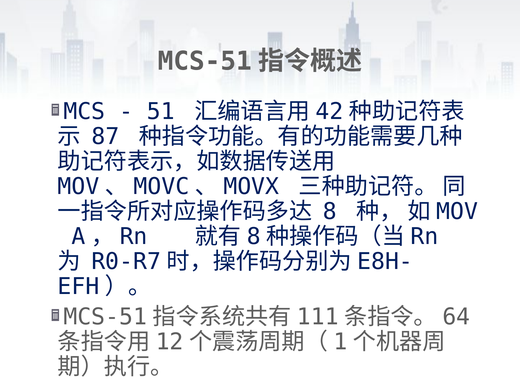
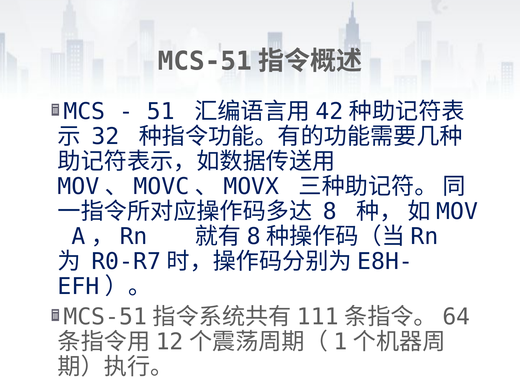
87: 87 -> 32 (105, 137)
